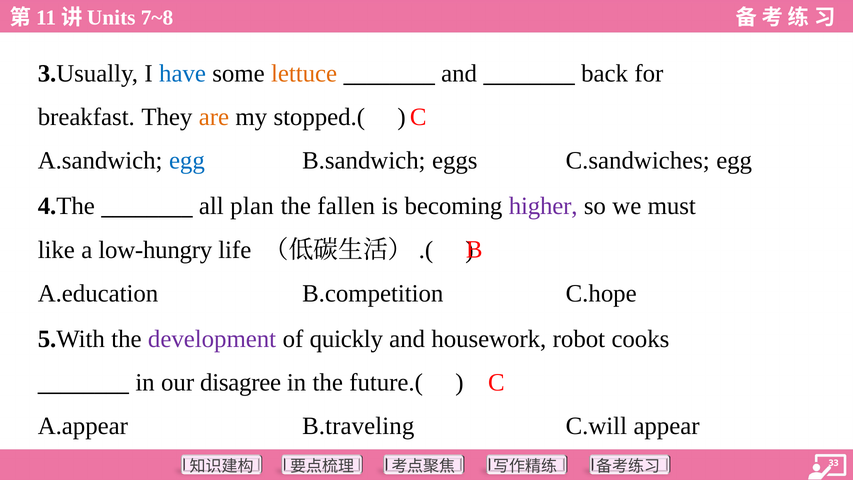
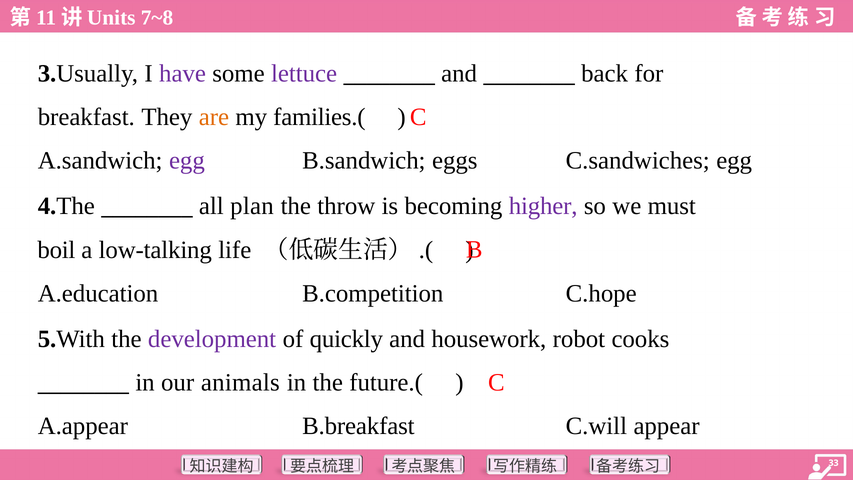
have colour: blue -> purple (183, 73)
lettuce colour: orange -> purple (304, 73)
stopped.(: stopped.( -> families.( (319, 117)
egg colour: blue -> purple (187, 160)
fallen: fallen -> throw (346, 206)
like: like -> boil (56, 250)
low-hungry: low-hungry -> low-talking (155, 250)
disagree: disagree -> animals (240, 383)
B.traveling: B.traveling -> B.breakfast (358, 426)
